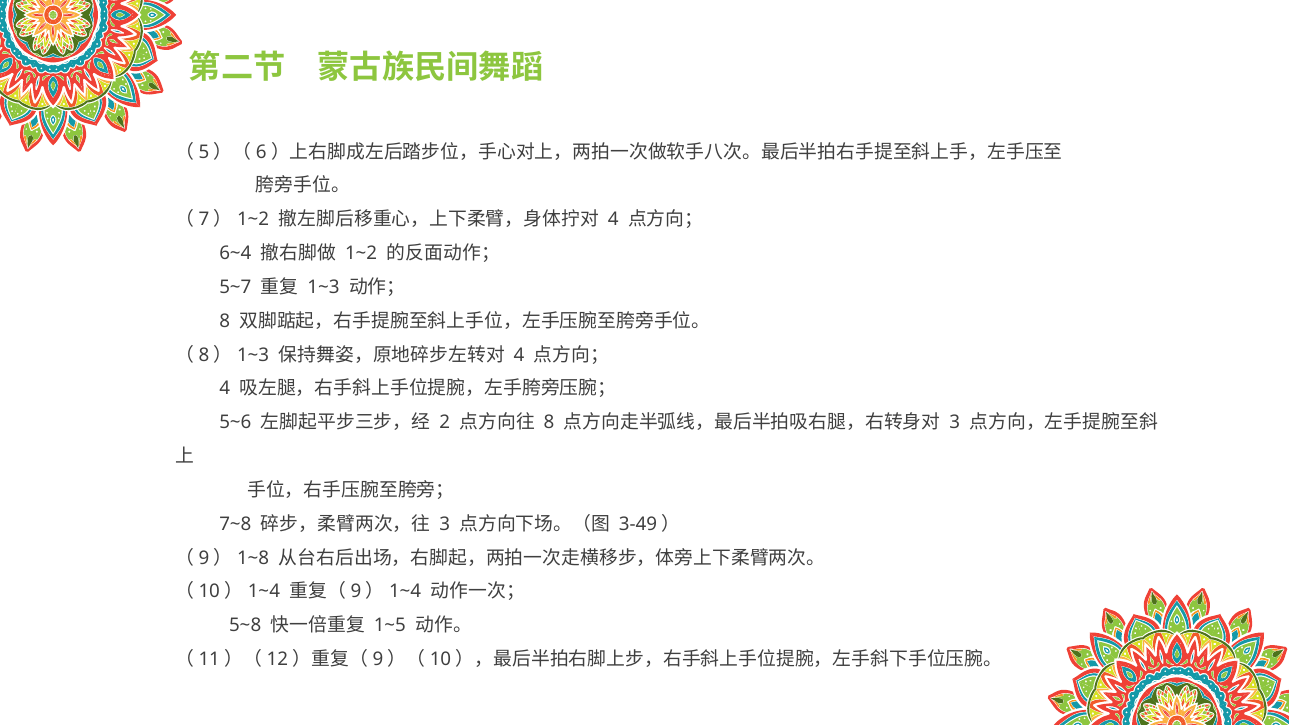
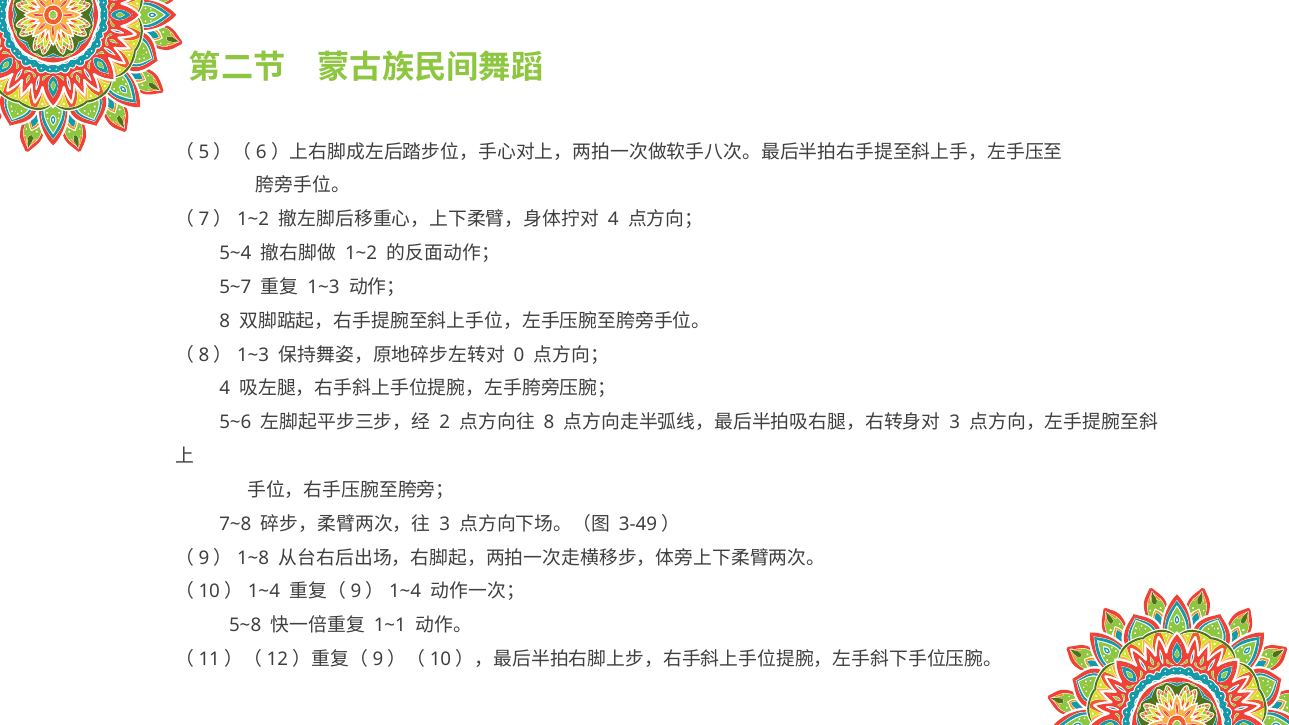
6~4: 6~4 -> 5~4 (235, 253)
4: 4 -> 0 (519, 355)
1~5: 1~5 -> 1~1 (390, 626)
